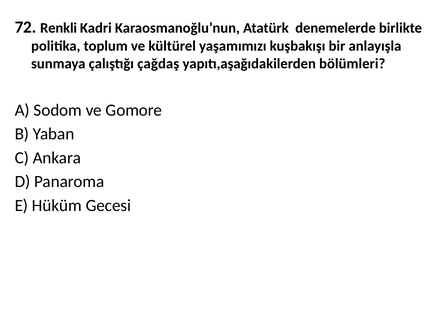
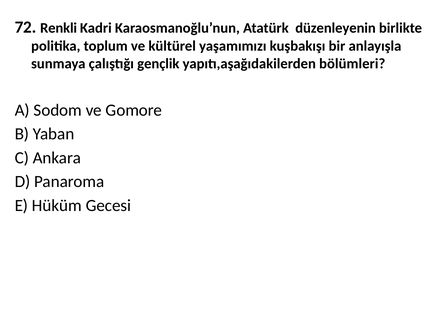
denemelerde: denemelerde -> düzenleyenin (336, 28)
çağdaş: çağdaş -> gençlik (158, 64)
